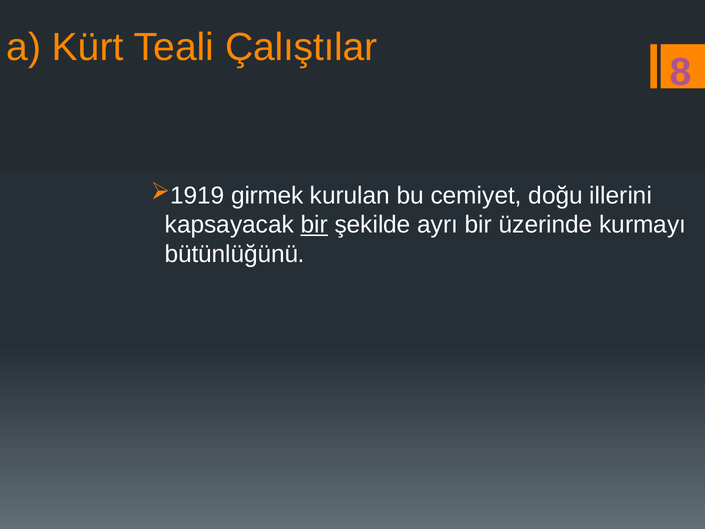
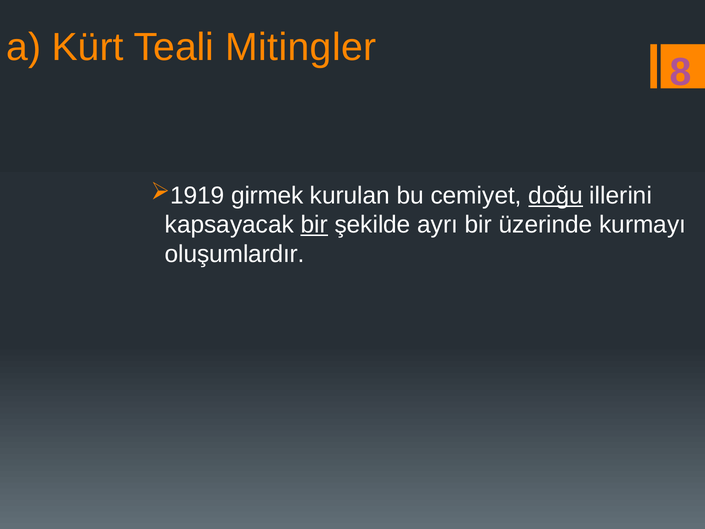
Çalıştılar: Çalıştılar -> Mitingler (301, 47)
doğu underline: none -> present (556, 195)
bütünlüğünü: bütünlüğünü -> oluşumlardır (235, 254)
